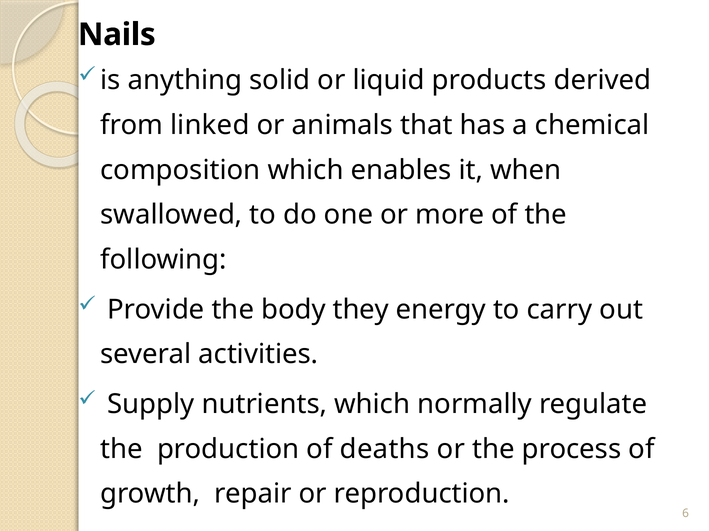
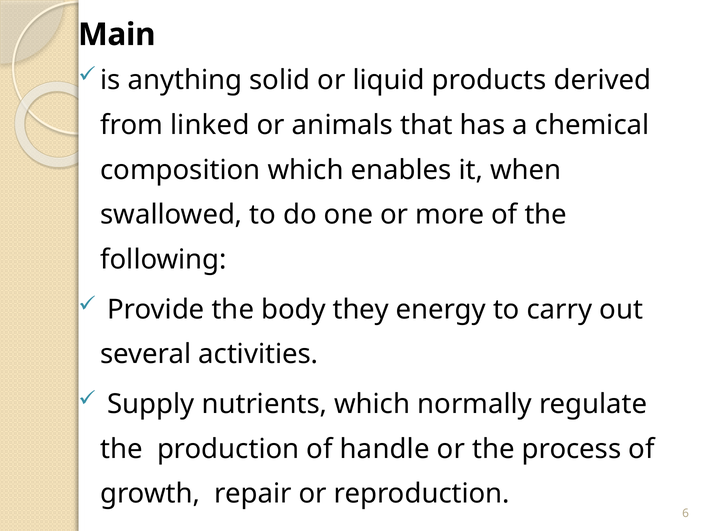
Nails: Nails -> Main (117, 35)
deaths: deaths -> handle (385, 450)
